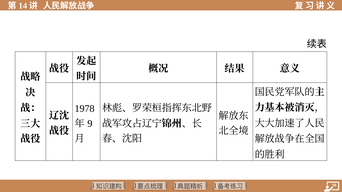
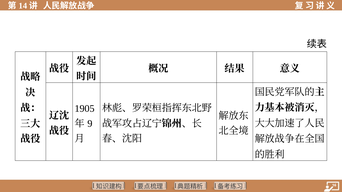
1978: 1978 -> 1905 (85, 109)
